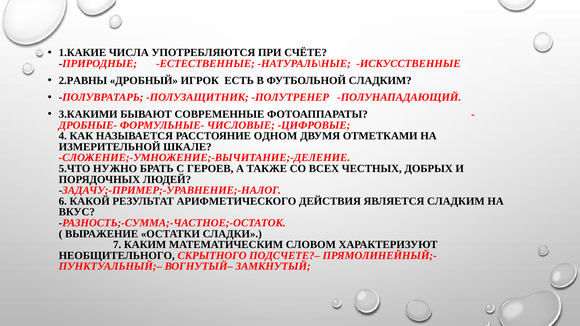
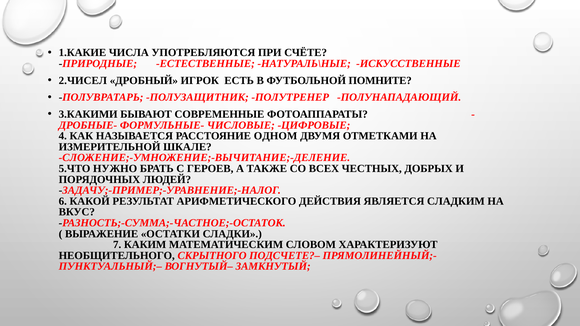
2.РАВНЫ: 2.РАВНЫ -> 2.ЧИСЕЛ (83, 80)
ФУТБОЛЬНОЙ СЛАДКИМ: СЛАДКИМ -> ПОМНИТЕ (380, 80)
